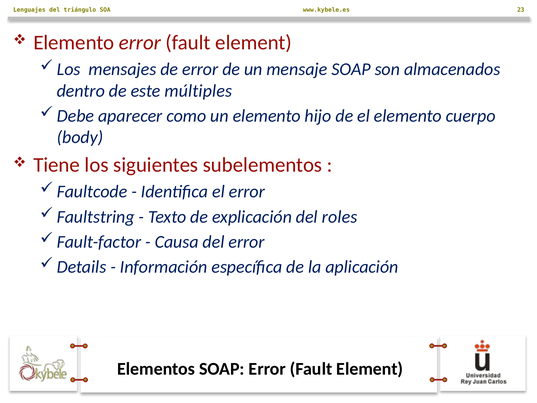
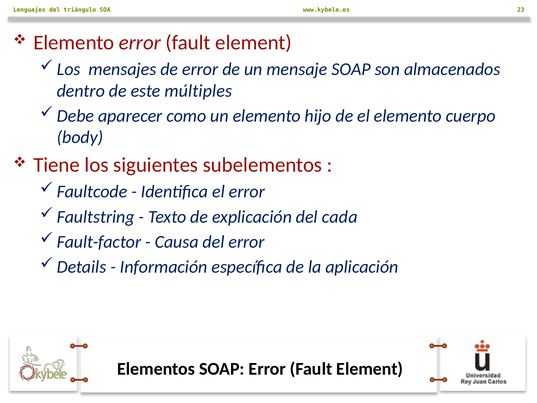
roles: roles -> cada (340, 217)
